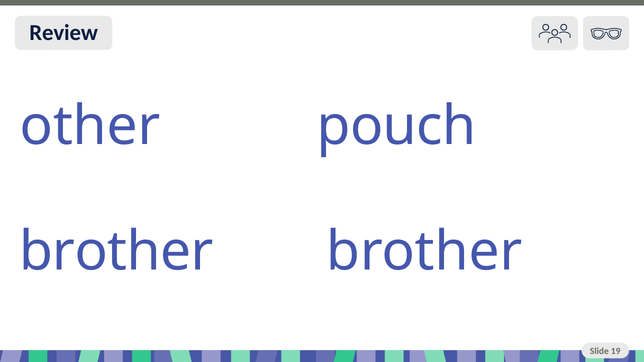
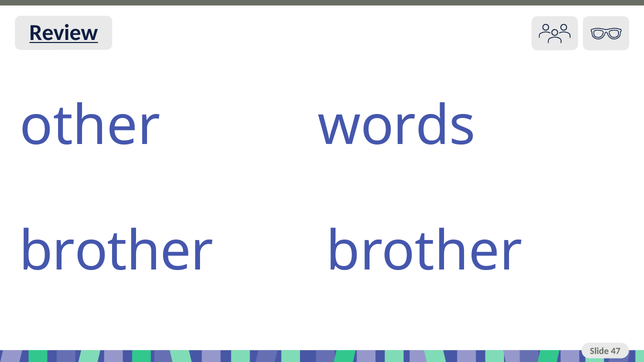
Review underline: none -> present (64, 33)
pouch: pouch -> words (397, 126)
19: 19 -> 47 (616, 351)
